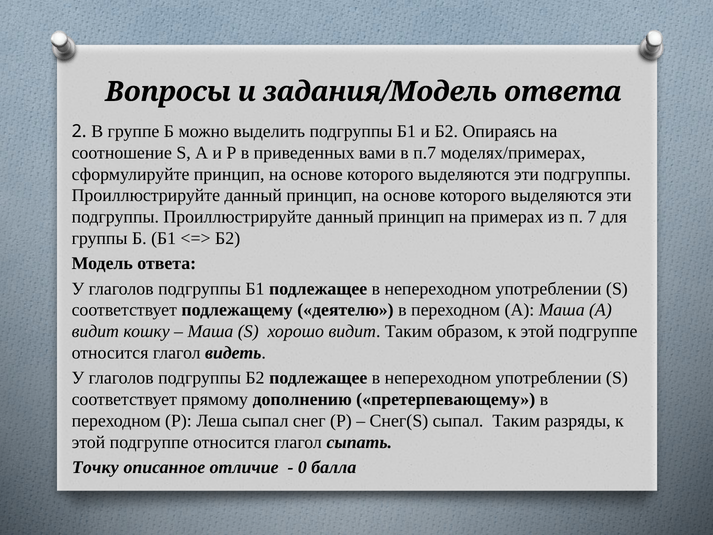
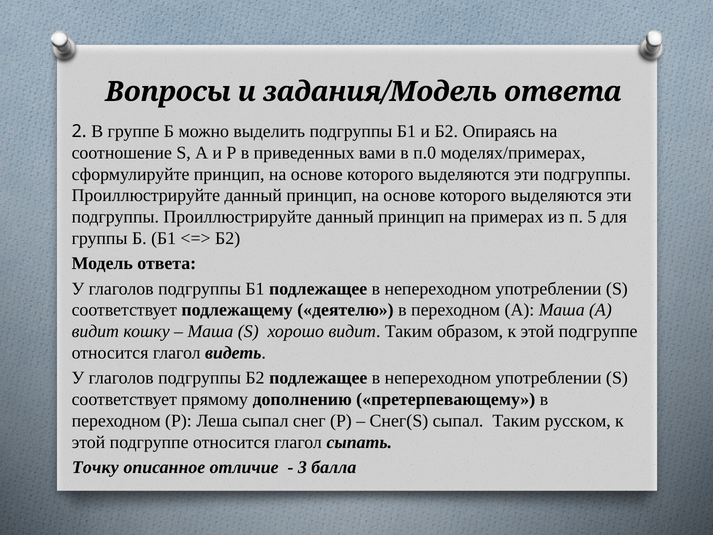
п.7: п.7 -> п.0 (425, 153)
7: 7 -> 5 (592, 217)
разряды: разряды -> русском (578, 421)
0: 0 -> 3 (302, 467)
